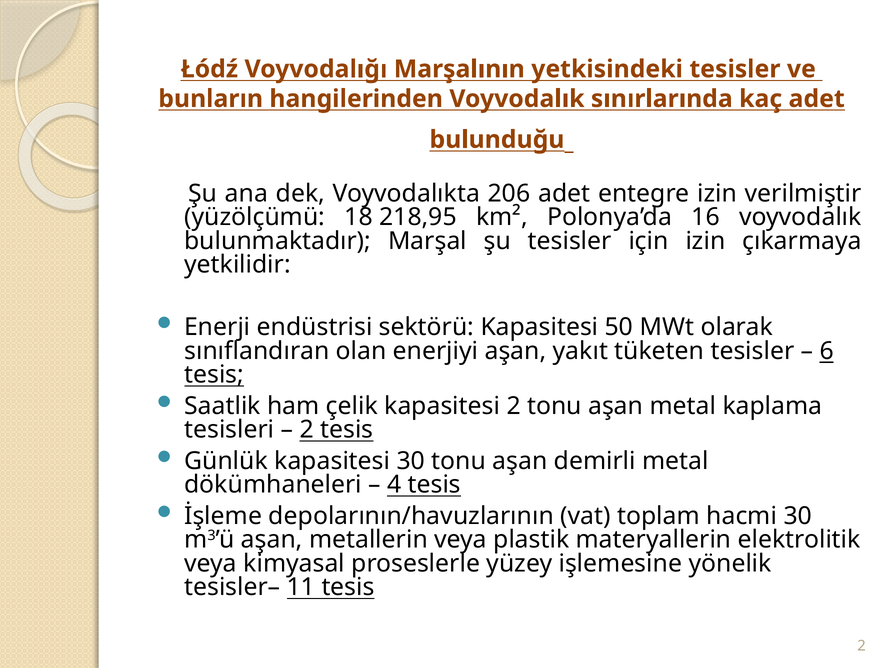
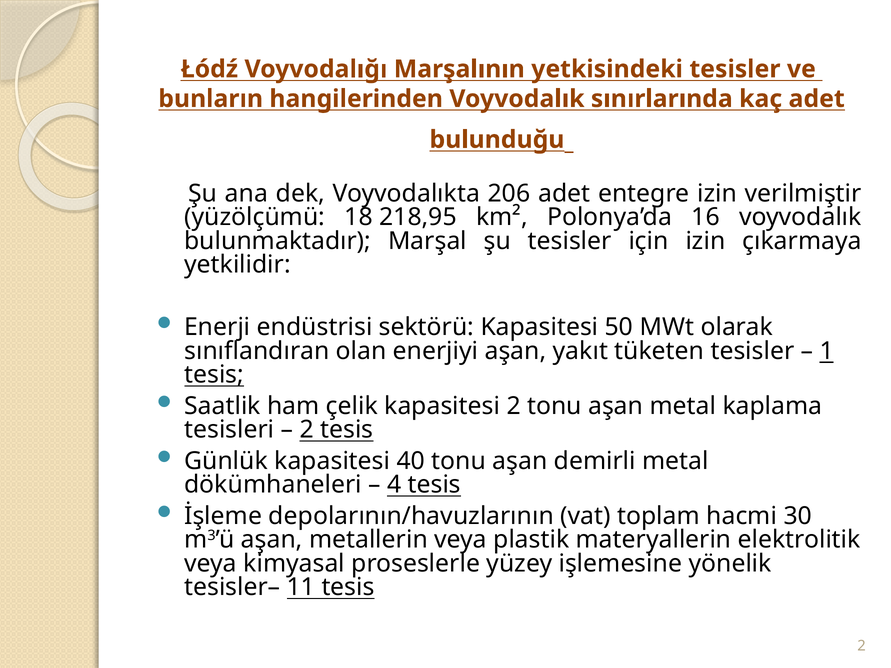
6: 6 -> 1 (827, 351)
kapasitesi 30: 30 -> 40 (411, 461)
